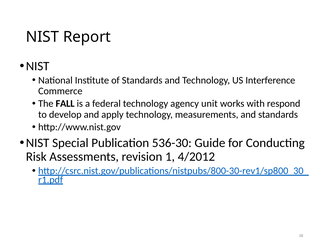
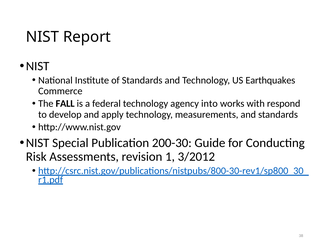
Interference: Interference -> Earthquakes (270, 80)
unit: unit -> into (209, 104)
536-30: 536-30 -> 200-30 (172, 143)
4/2012: 4/2012 -> 3/2012 (196, 157)
